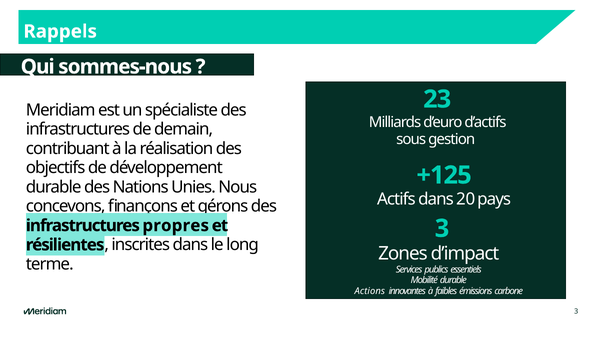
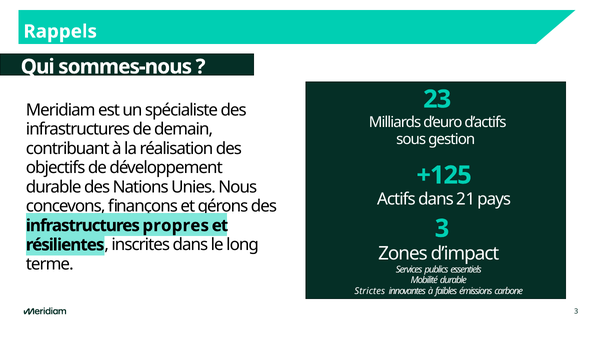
20: 20 -> 21 (466, 200)
Actions: Actions -> Strictes (370, 291)
